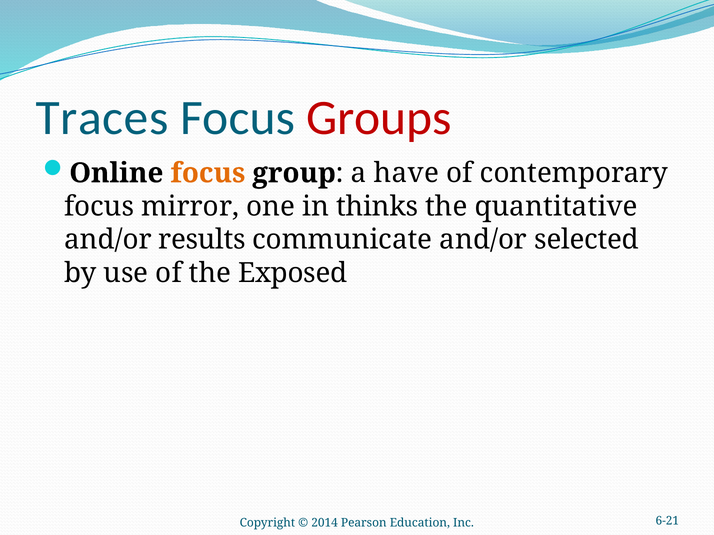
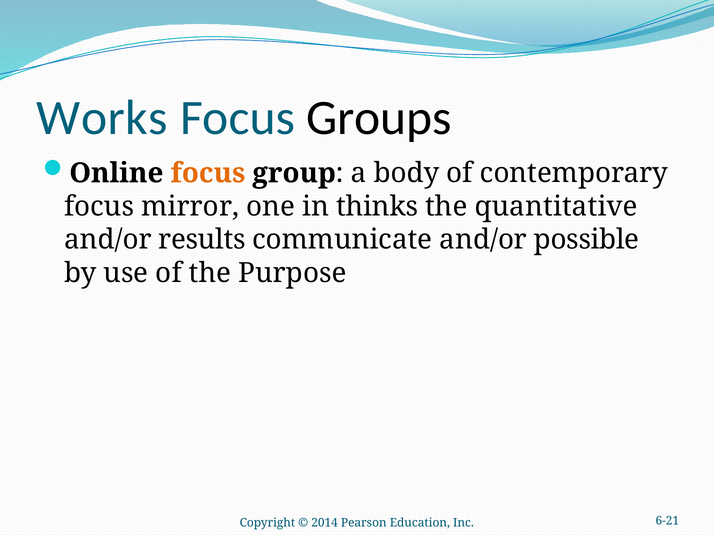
Traces: Traces -> Works (102, 118)
Groups colour: red -> black (379, 118)
have: have -> body (407, 173)
selected: selected -> possible (587, 240)
Exposed: Exposed -> Purpose (292, 273)
